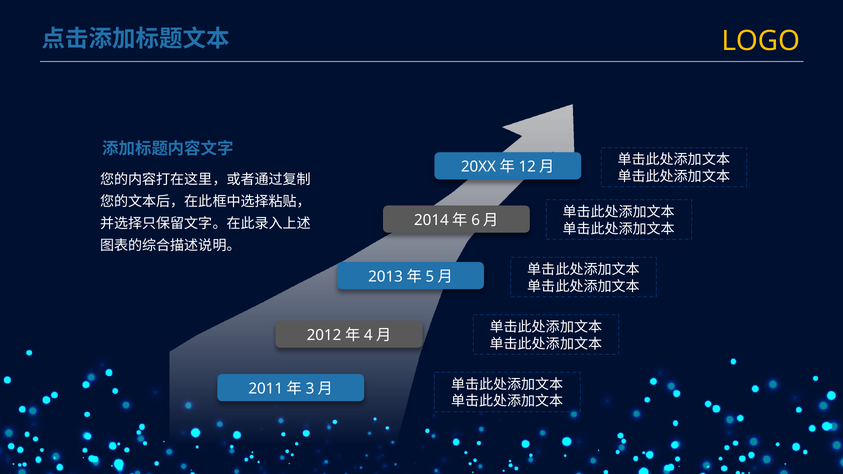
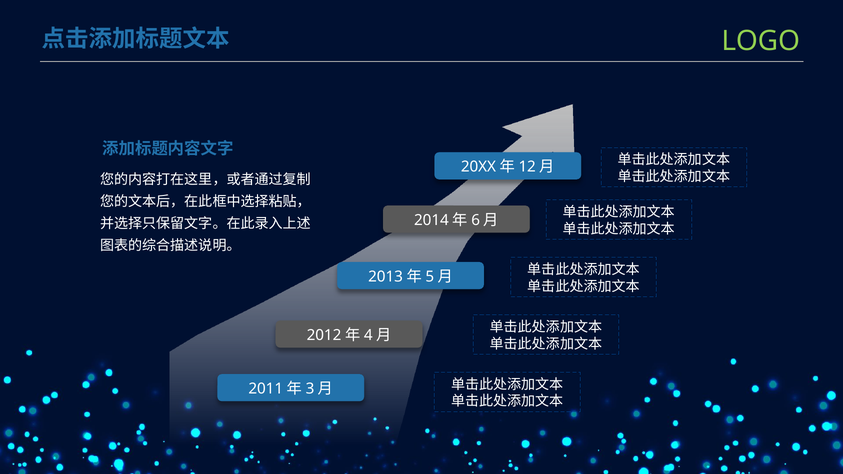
LOGO colour: yellow -> light green (761, 41)
